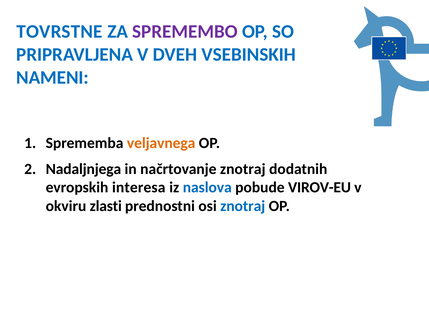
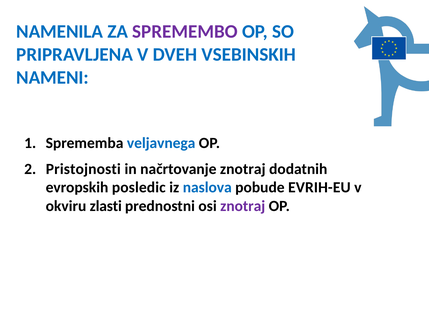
TOVRSTNE: TOVRSTNE -> NAMENILA (60, 32)
veljavnega colour: orange -> blue (161, 143)
Nadaljnjega: Nadaljnjega -> Pristojnosti (83, 169)
interesa: interesa -> posledic (139, 187)
VIROV-EU: VIROV-EU -> EVRIH-EU (319, 187)
znotraj colour: blue -> purple (243, 206)
